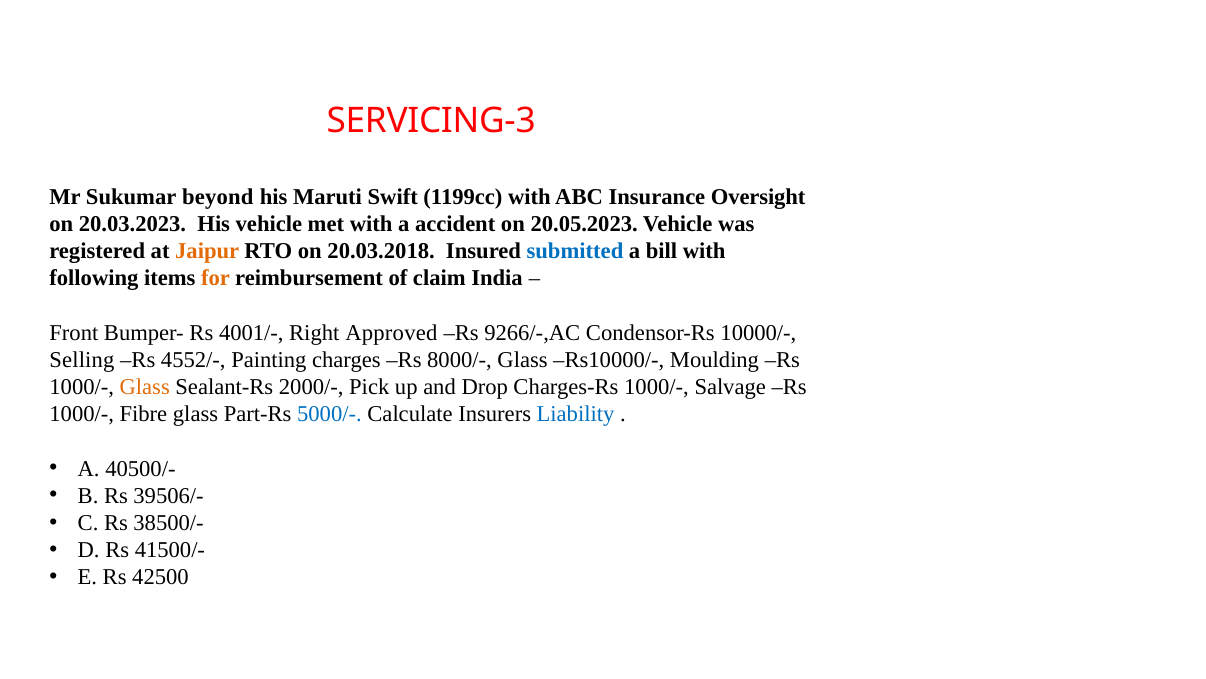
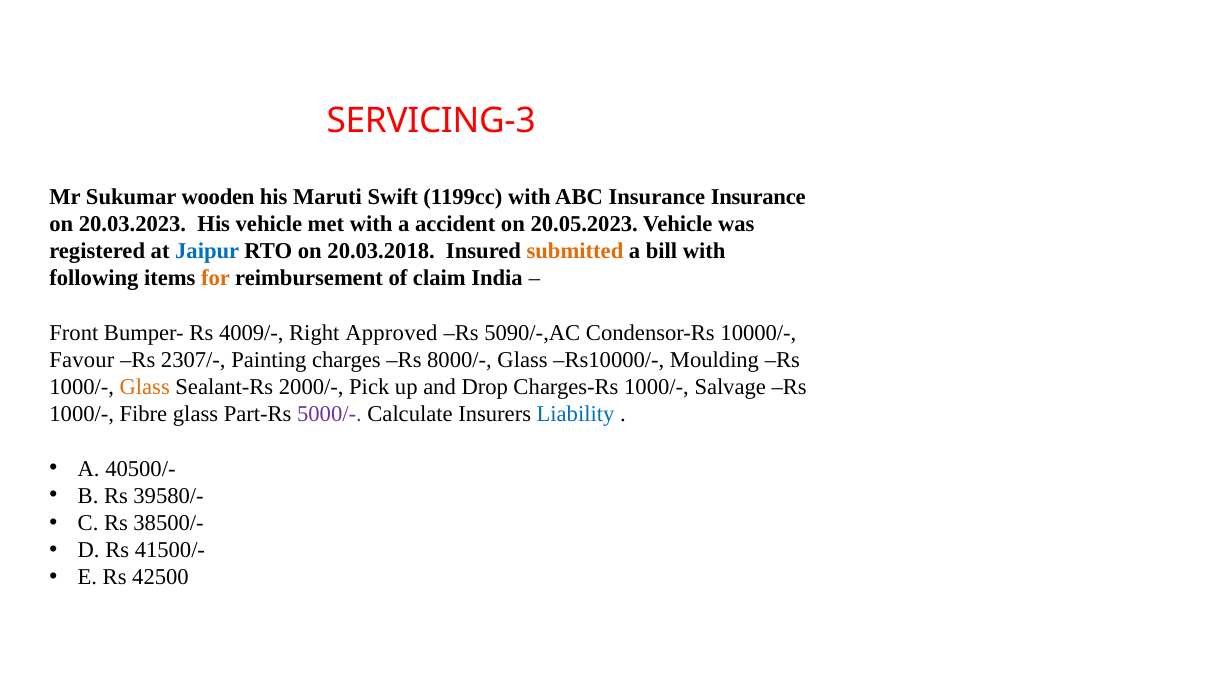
beyond: beyond -> wooden (218, 197)
Insurance Oversight: Oversight -> Insurance (758, 197)
Jaipur colour: orange -> blue (207, 251)
submitted colour: blue -> orange (575, 251)
4001/-: 4001/- -> 4009/- (251, 332)
9266/-,AC: 9266/-,AC -> 5090/-,AC (532, 332)
Selling: Selling -> Favour (82, 360)
4552/-: 4552/- -> 2307/- (193, 360)
5000/- colour: blue -> purple (329, 414)
39506/-: 39506/- -> 39580/- (169, 495)
